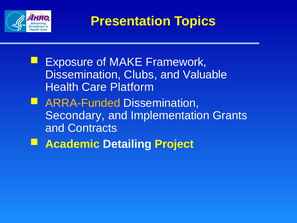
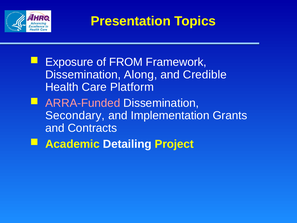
MAKE: MAKE -> FROM (126, 62)
Clubs: Clubs -> Along (141, 75)
Valuable: Valuable -> Credible (205, 75)
ARRA-Funded colour: yellow -> pink (83, 103)
